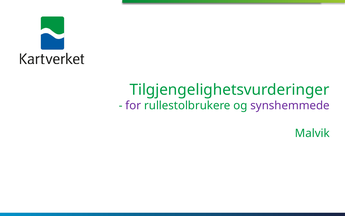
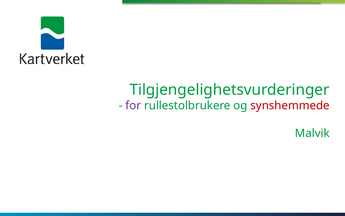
synshemmede colour: purple -> red (290, 105)
